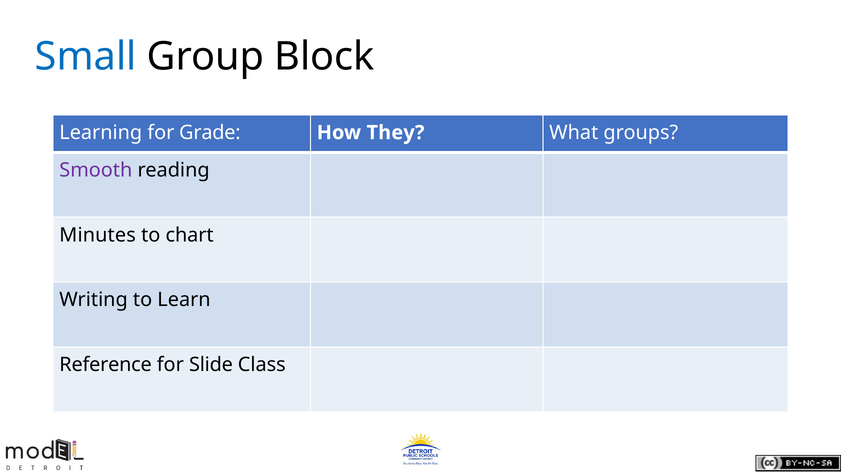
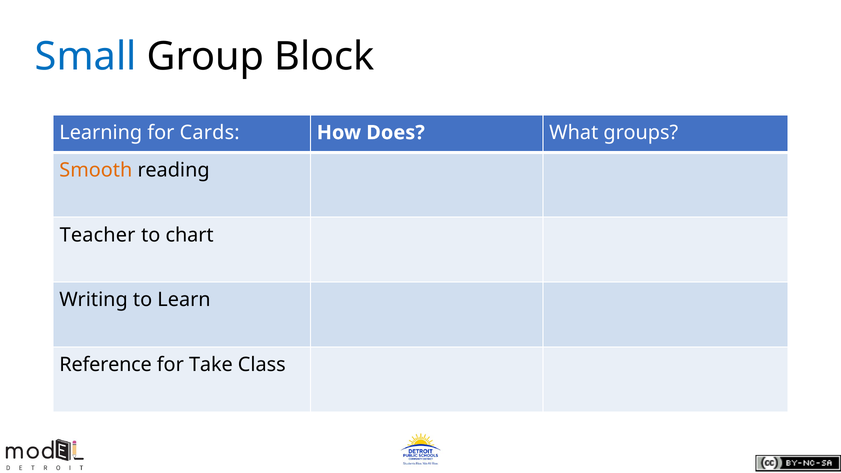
Grade: Grade -> Cards (210, 133)
They: They -> Does (396, 133)
Smooth colour: purple -> orange (96, 170)
Minutes: Minutes -> Teacher (98, 235)
Slide: Slide -> Take (211, 365)
